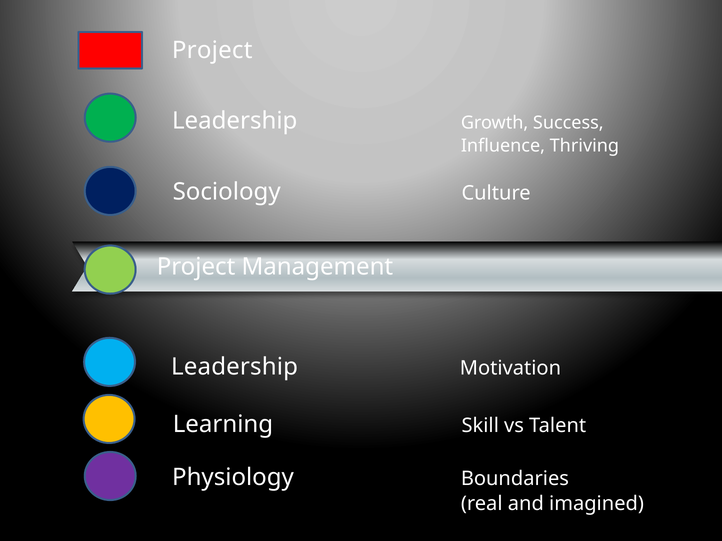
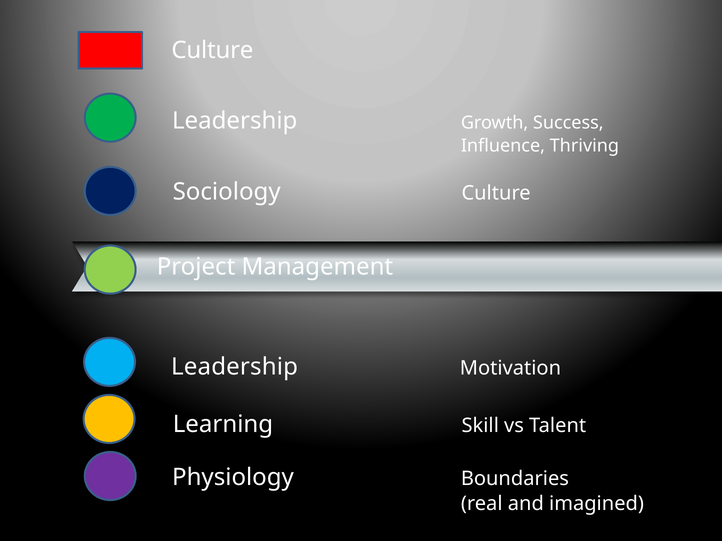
Project: Project -> Culture (212, 50)
